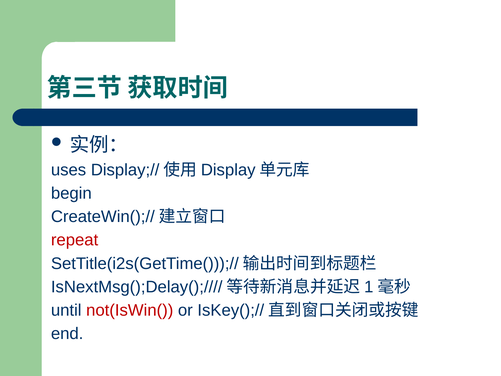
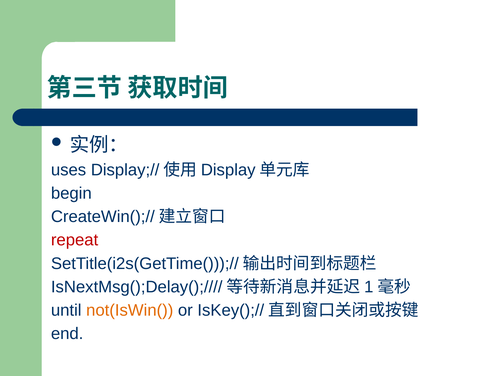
not(IsWin( colour: red -> orange (130, 310)
